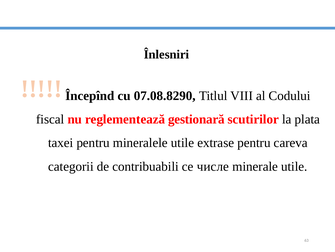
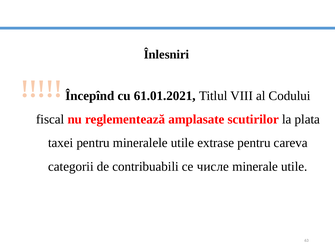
07.08.8290: 07.08.8290 -> 61.01.2021 (165, 96)
gestionară: gestionară -> amplasate (196, 119)
